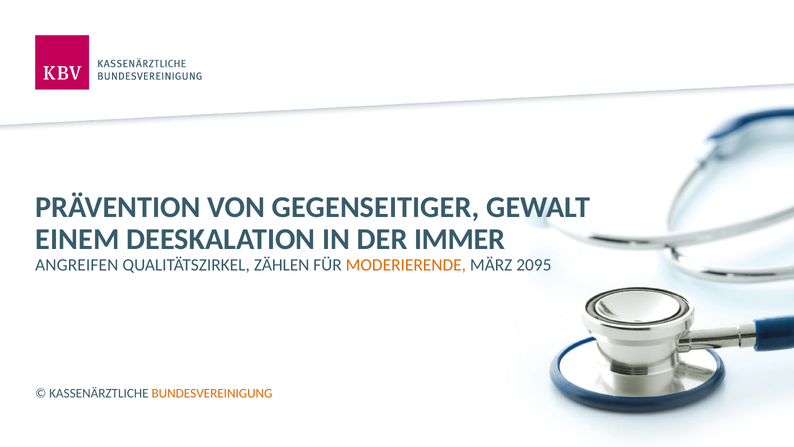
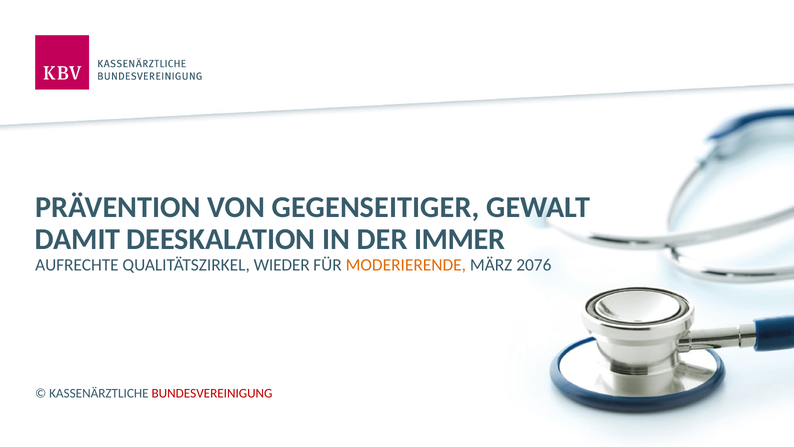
EINEM: EINEM -> DAMIT (78, 239)
ANGREIFEN: ANGREIFEN -> AUFRECHTE (77, 265)
ZÄHLEN: ZÄHLEN -> WIEDER (282, 265)
2095: 2095 -> 2076 (534, 265)
BUNDESVEREINIGUNG colour: orange -> red (212, 393)
